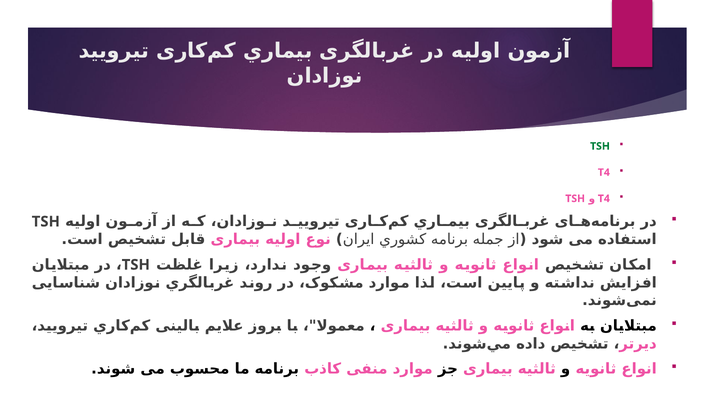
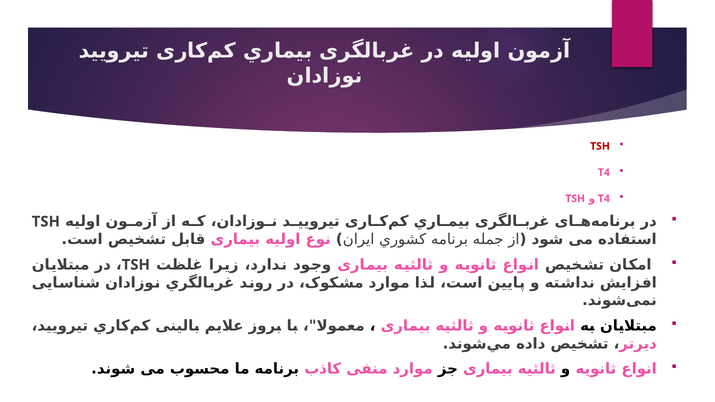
TSH colour: green -> red (600, 146)
